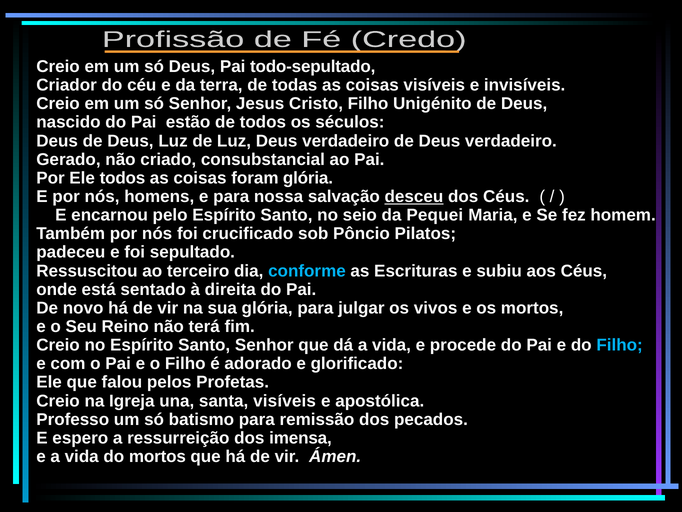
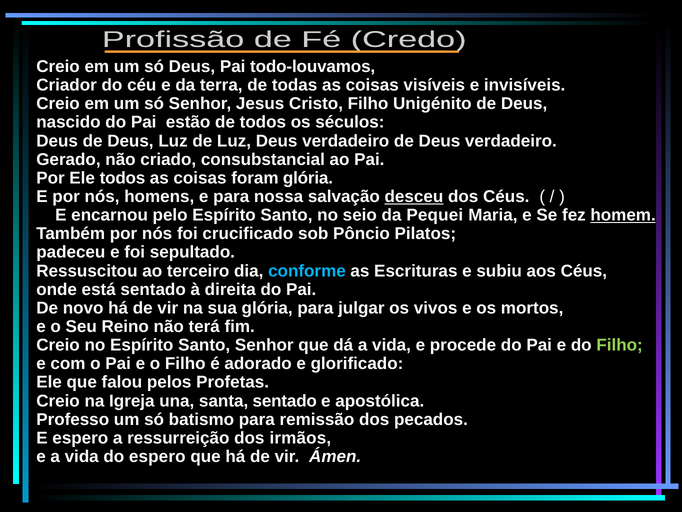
todo-sepultado: todo-sepultado -> todo-louvamos (313, 67)
homem underline: none -> present (623, 215)
Filho colour: light blue -> light green (620, 345)
santa visíveis: visíveis -> sentado (285, 401)
imensa: imensa -> irmãos (300, 438)
do mortos: mortos -> espero (157, 456)
